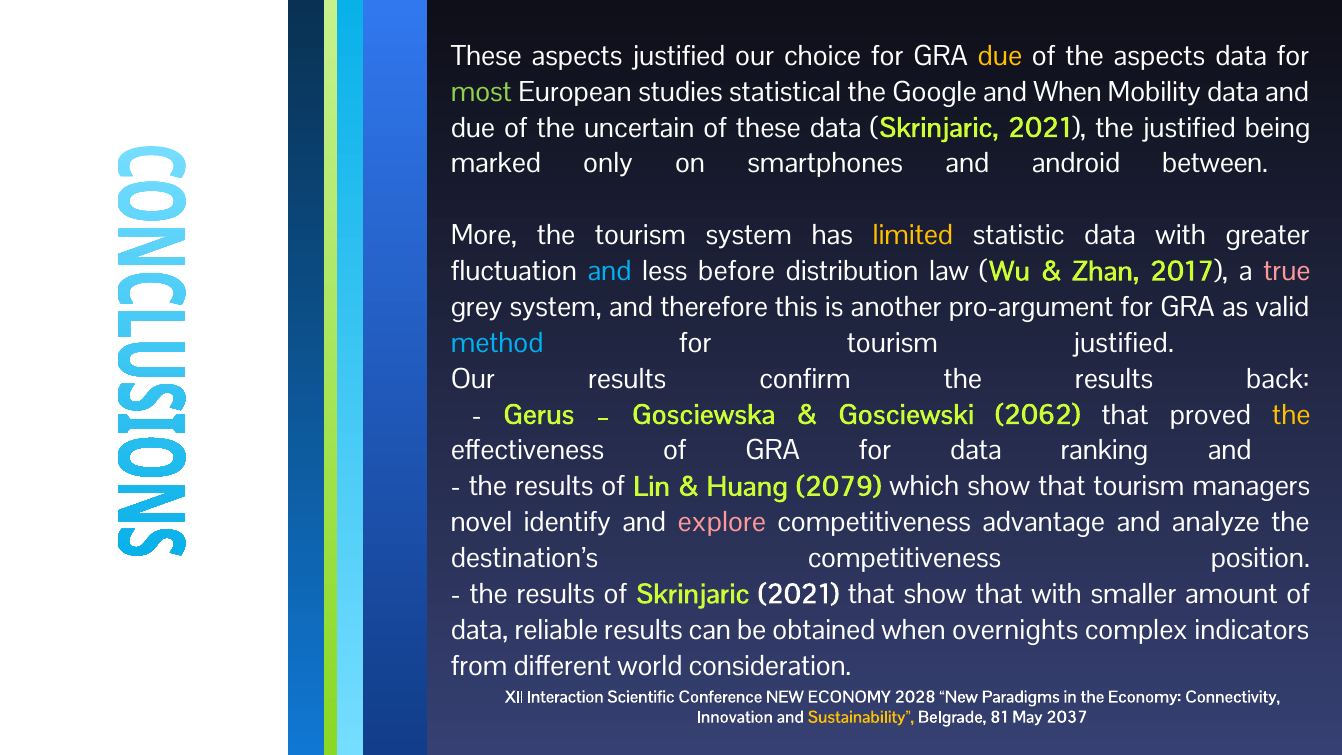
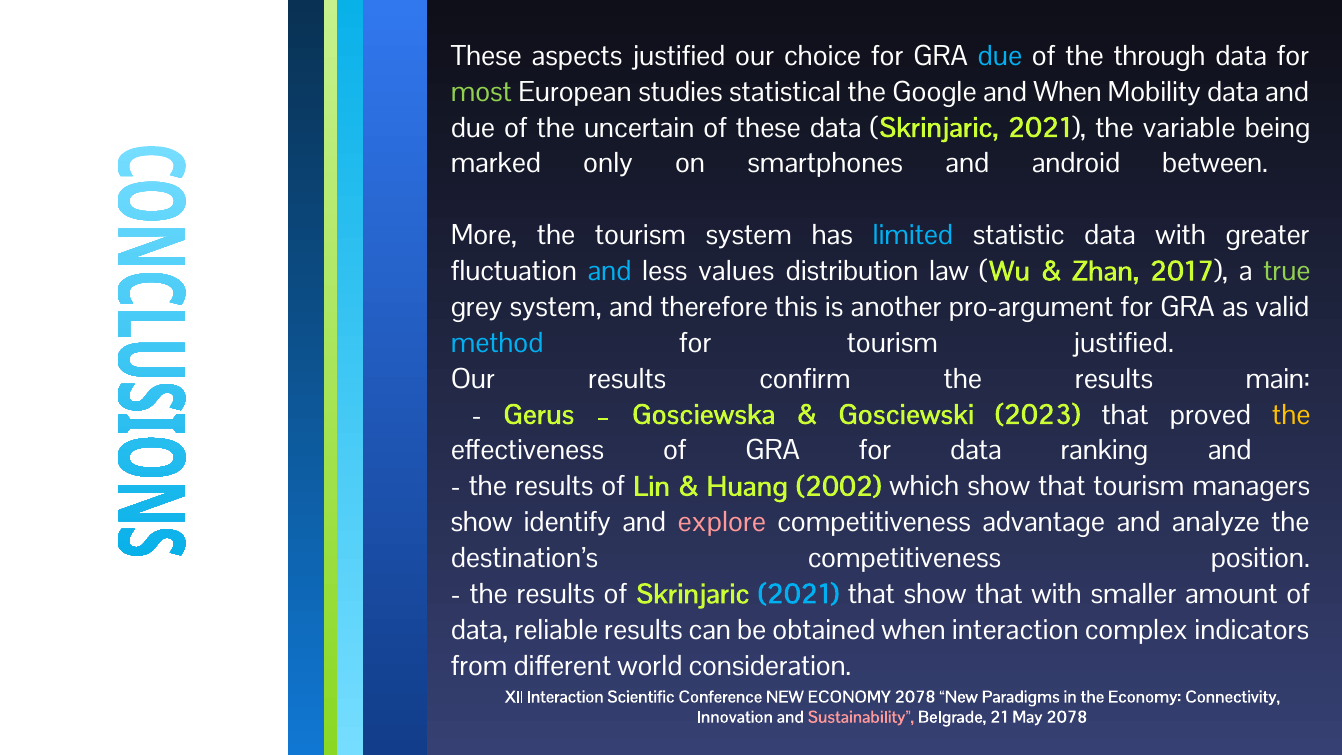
due colour: yellow -> light blue (1000, 56)
the aspects: aspects -> through (1160, 56)
the justified: justified -> variable (1189, 128)
limited colour: yellow -> light blue (913, 235)
before: before -> values (736, 271)
true colour: pink -> light green (1287, 271)
back: back -> main (1278, 379)
2062: 2062 -> 2023 (1038, 415)
2079: 2079 -> 2002 (839, 487)
novel: novel -> show (482, 522)
2021 colour: white -> light blue (799, 594)
when overnights: overnights -> interaction (1015, 630)
ECONOMY 2028: 2028 -> 2078 (915, 697)
Sustainability colour: yellow -> pink (861, 717)
81: 81 -> 21 (999, 717)
May 2037: 2037 -> 2078 (1067, 717)
